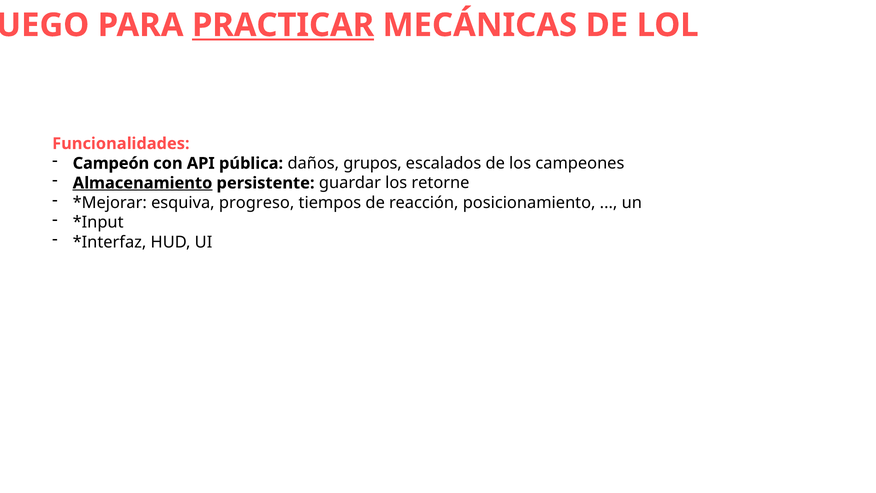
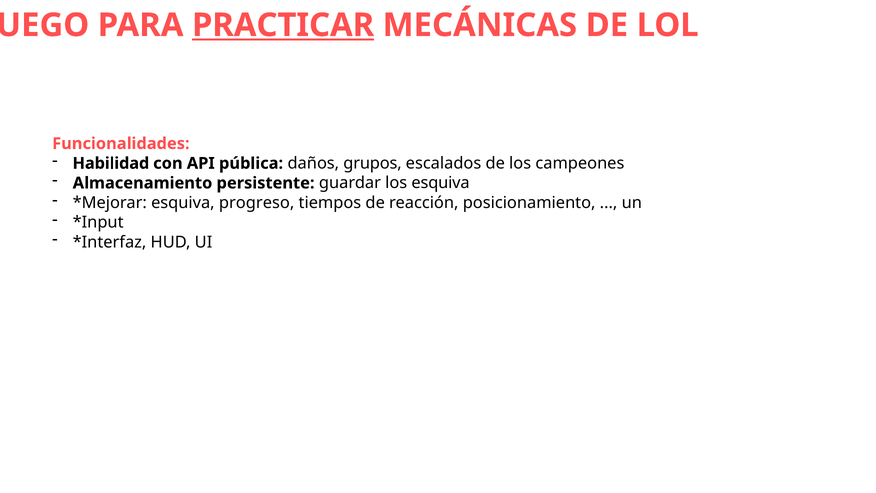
Campeón: Campeón -> Habilidad (111, 163)
Almacenamiento underline: present -> none (143, 183)
los retorne: retorne -> esquiva (441, 183)
